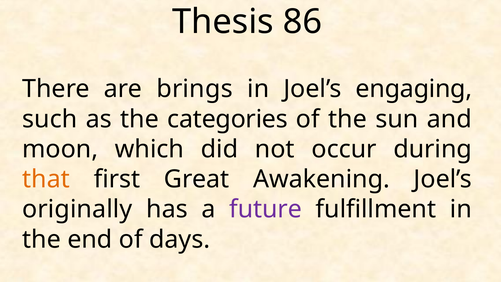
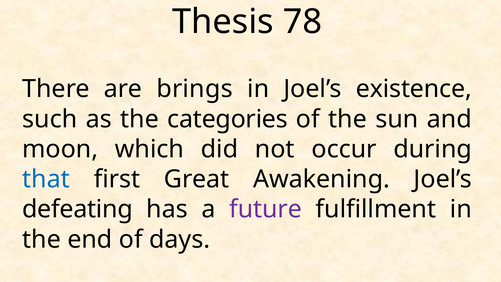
86: 86 -> 78 (302, 22)
engaging: engaging -> existence (414, 89)
that colour: orange -> blue (46, 179)
originally: originally -> defeating (77, 209)
